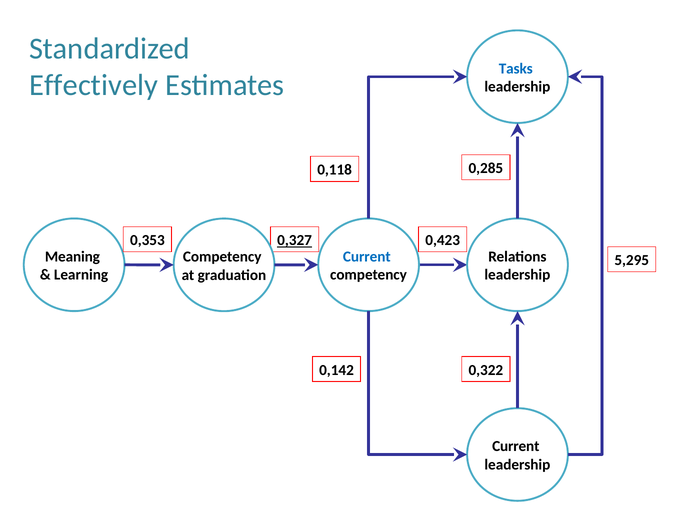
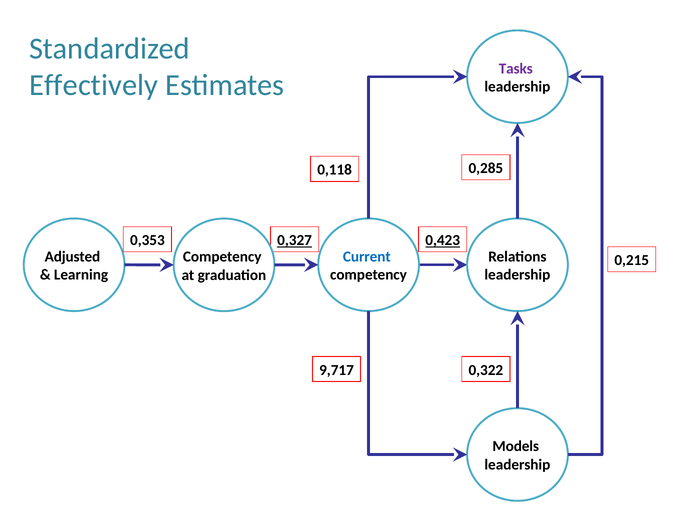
Tasks colour: blue -> purple (516, 68)
0,423 underline: none -> present (443, 240)
Meaning: Meaning -> Adjusted (72, 256)
5,295: 5,295 -> 0,215 (632, 260)
0,142: 0,142 -> 9,717 (337, 370)
Current: Current -> Models (516, 446)
